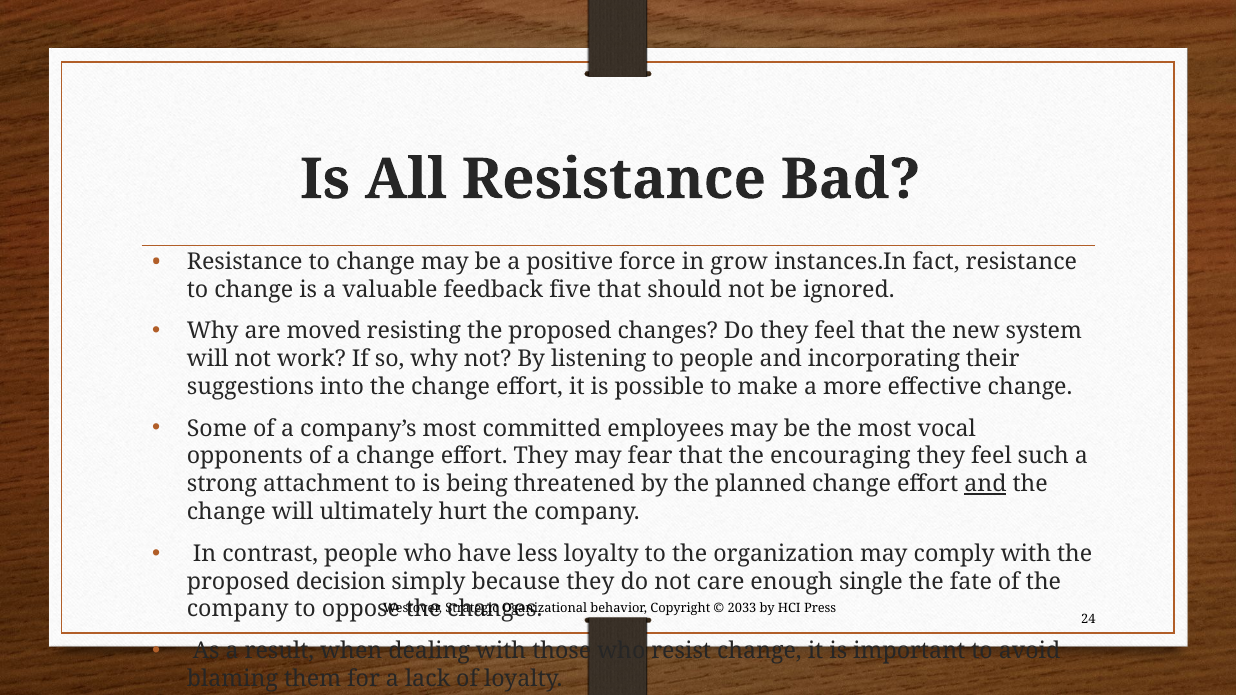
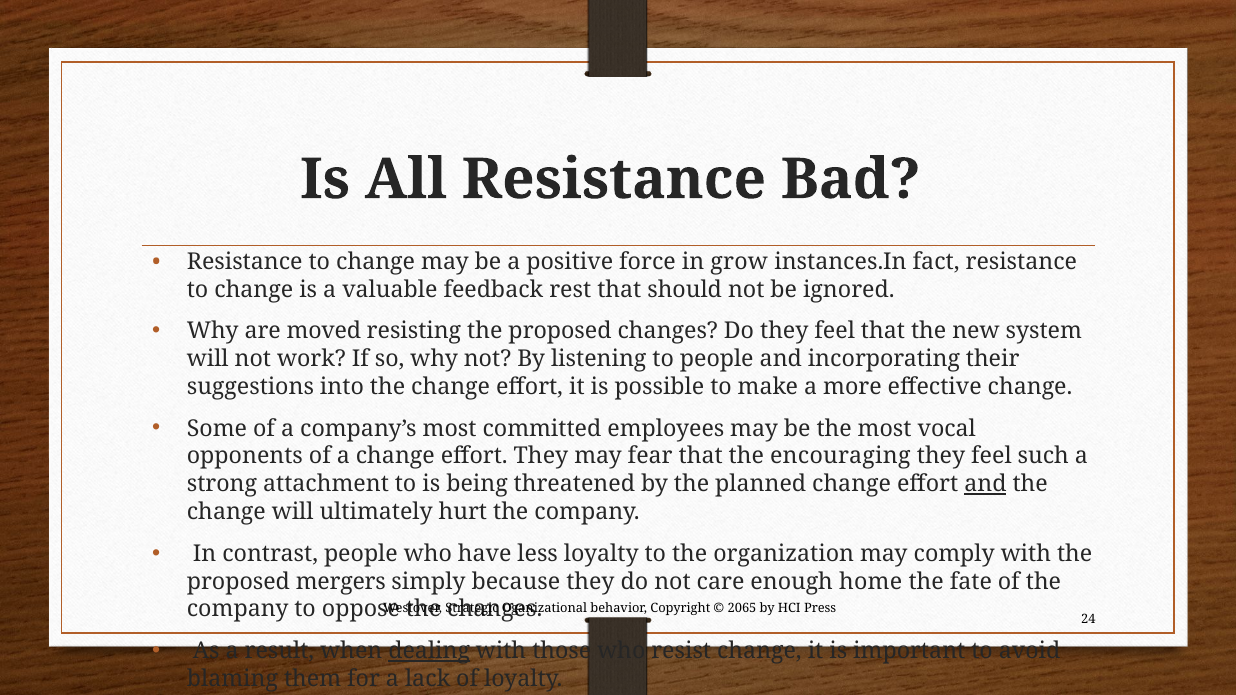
five: five -> rest (570, 290)
decision: decision -> mergers (341, 582)
single: single -> home (871, 582)
2033: 2033 -> 2065 (742, 609)
dealing underline: none -> present (429, 651)
